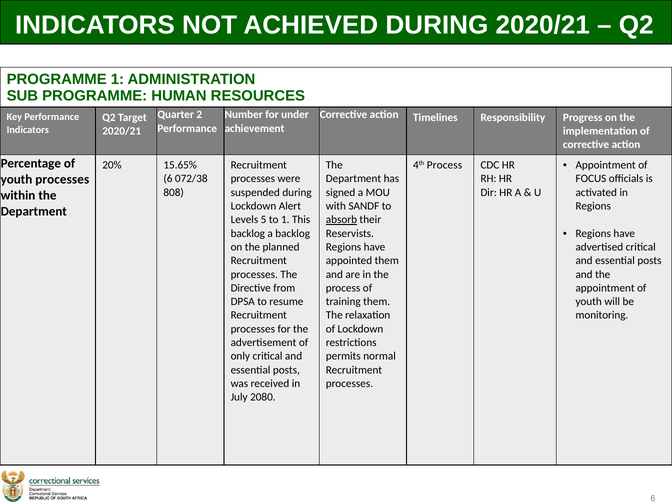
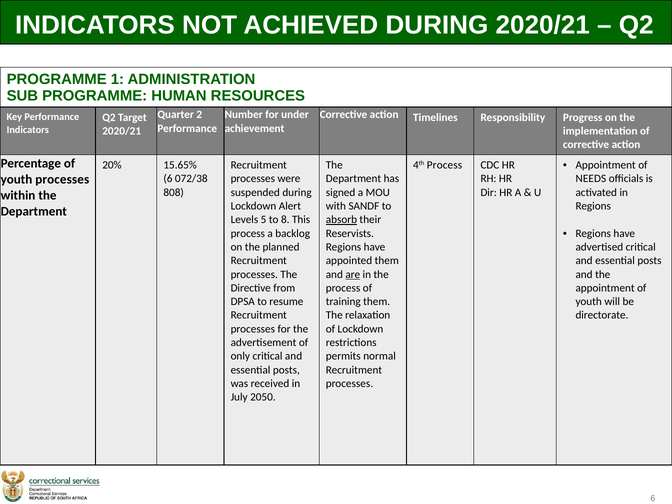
FOCUS: FOCUS -> NEEDS (591, 179)
to 1: 1 -> 8 (285, 220)
backlog: backlog -> process (248, 233)
are underline: none -> present (353, 274)
monitoring: monitoring -> directorate (602, 315)
2080: 2080 -> 2050 (263, 397)
